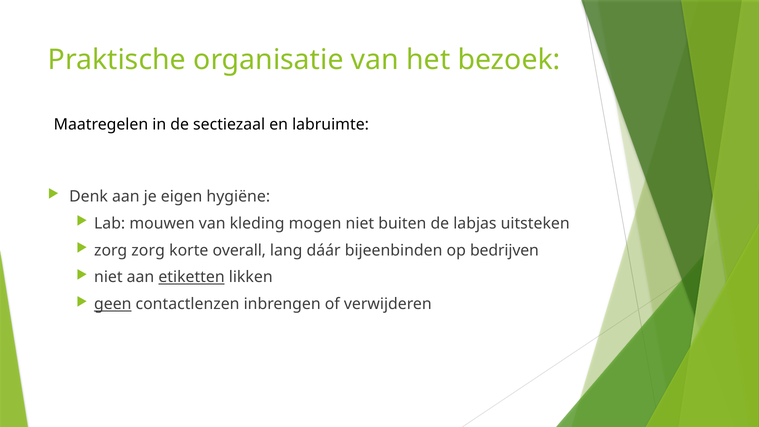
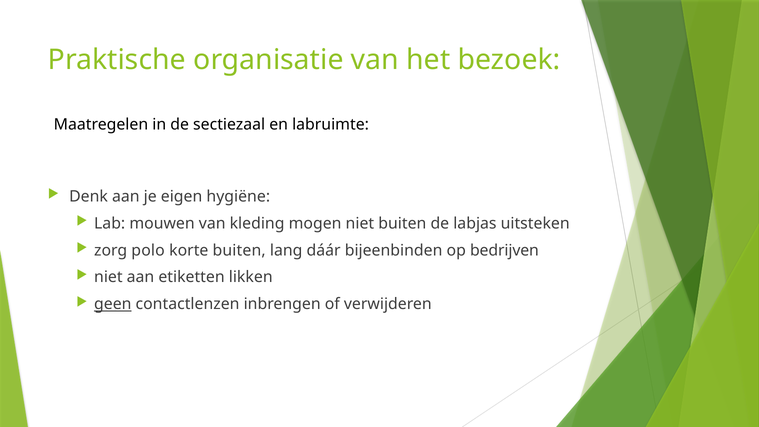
zorg zorg: zorg -> polo (148, 250)
korte overall: overall -> buiten (239, 250)
etiketten underline: present -> none (192, 277)
